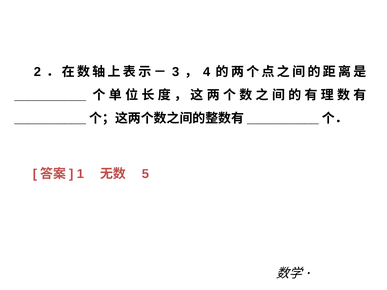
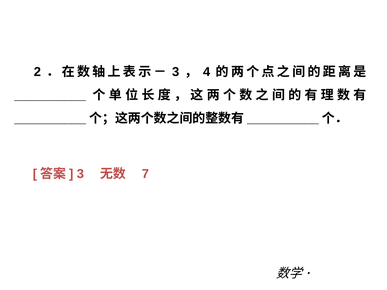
1: 1 -> 3 (80, 174)
5: 5 -> 7 (145, 174)
